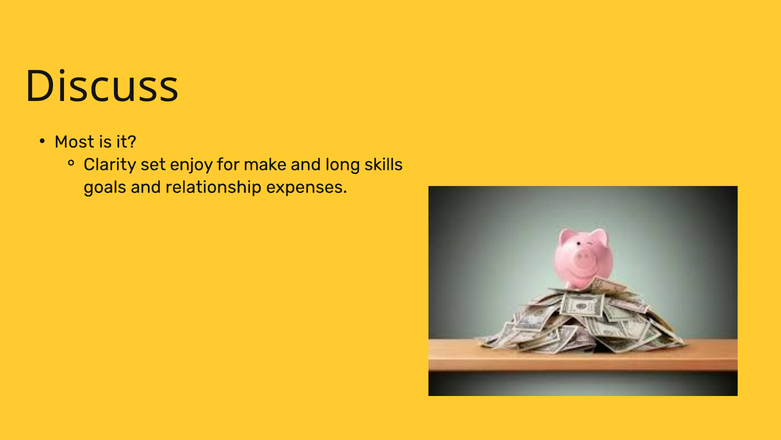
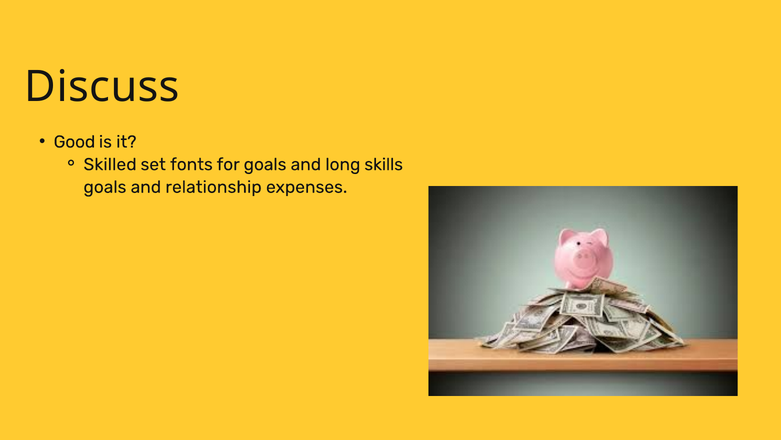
Most: Most -> Good (74, 142)
Clarity: Clarity -> Skilled (110, 164)
enjoy: enjoy -> fonts (191, 164)
for make: make -> goals (265, 164)
